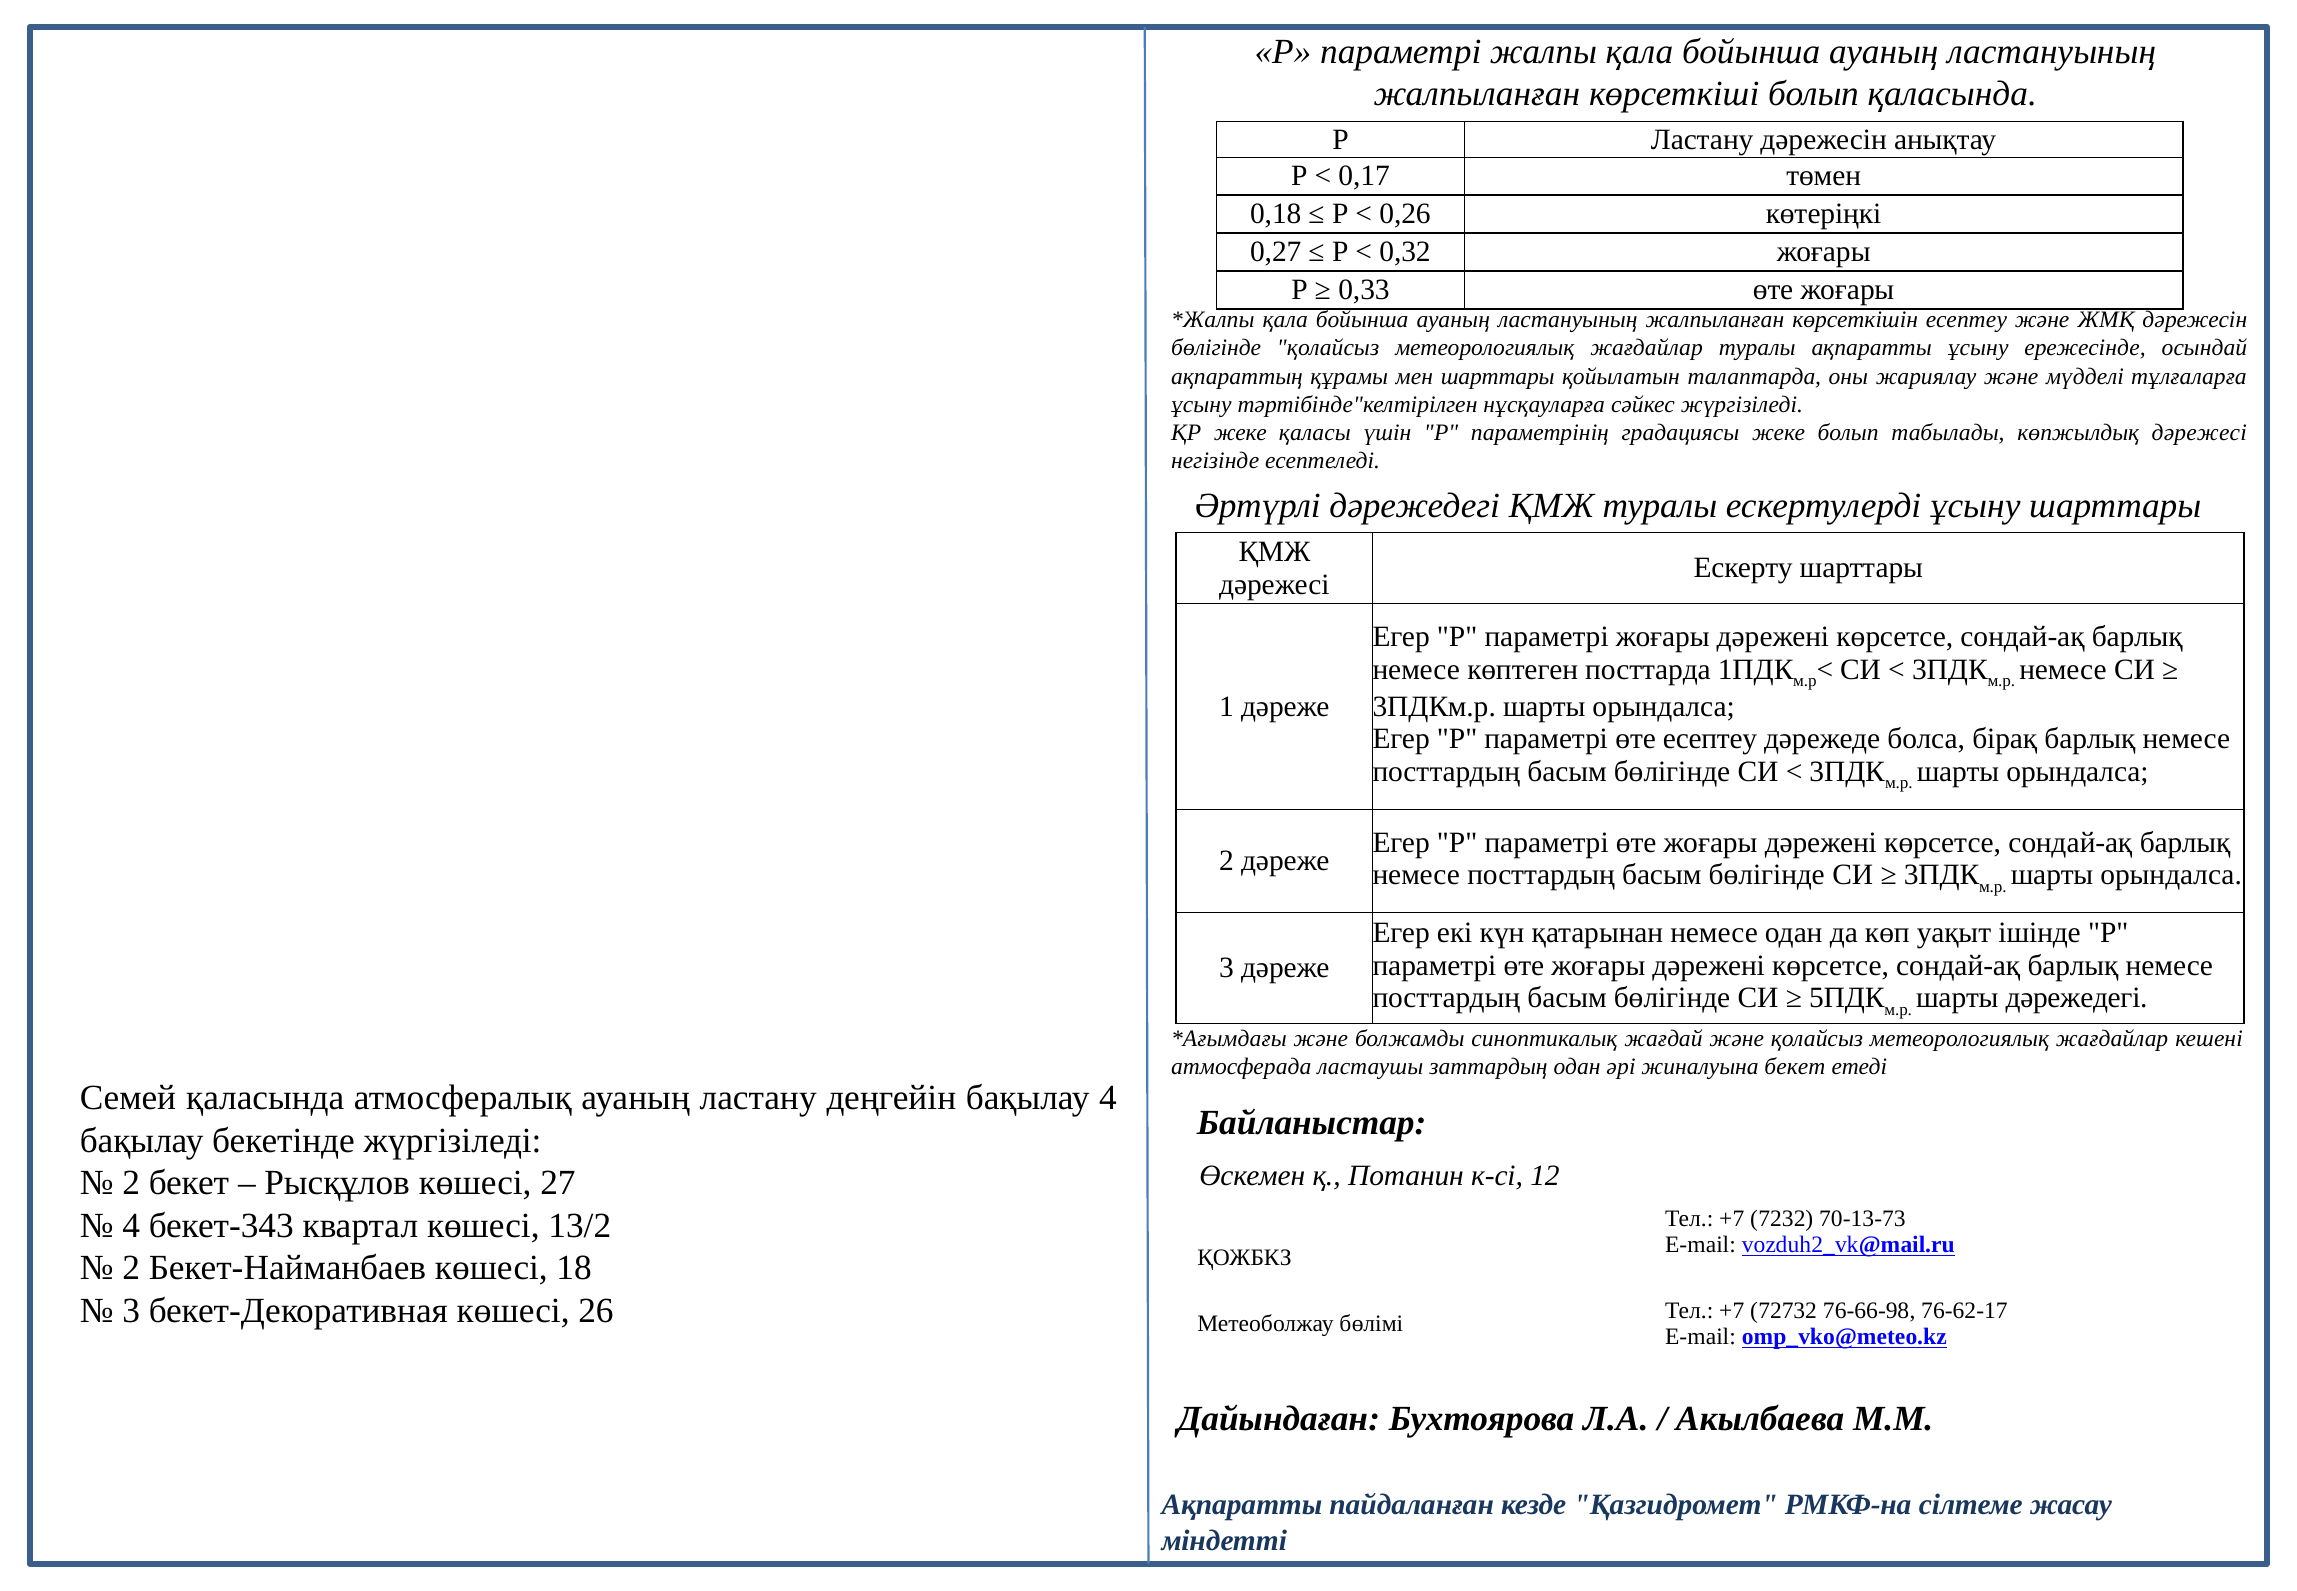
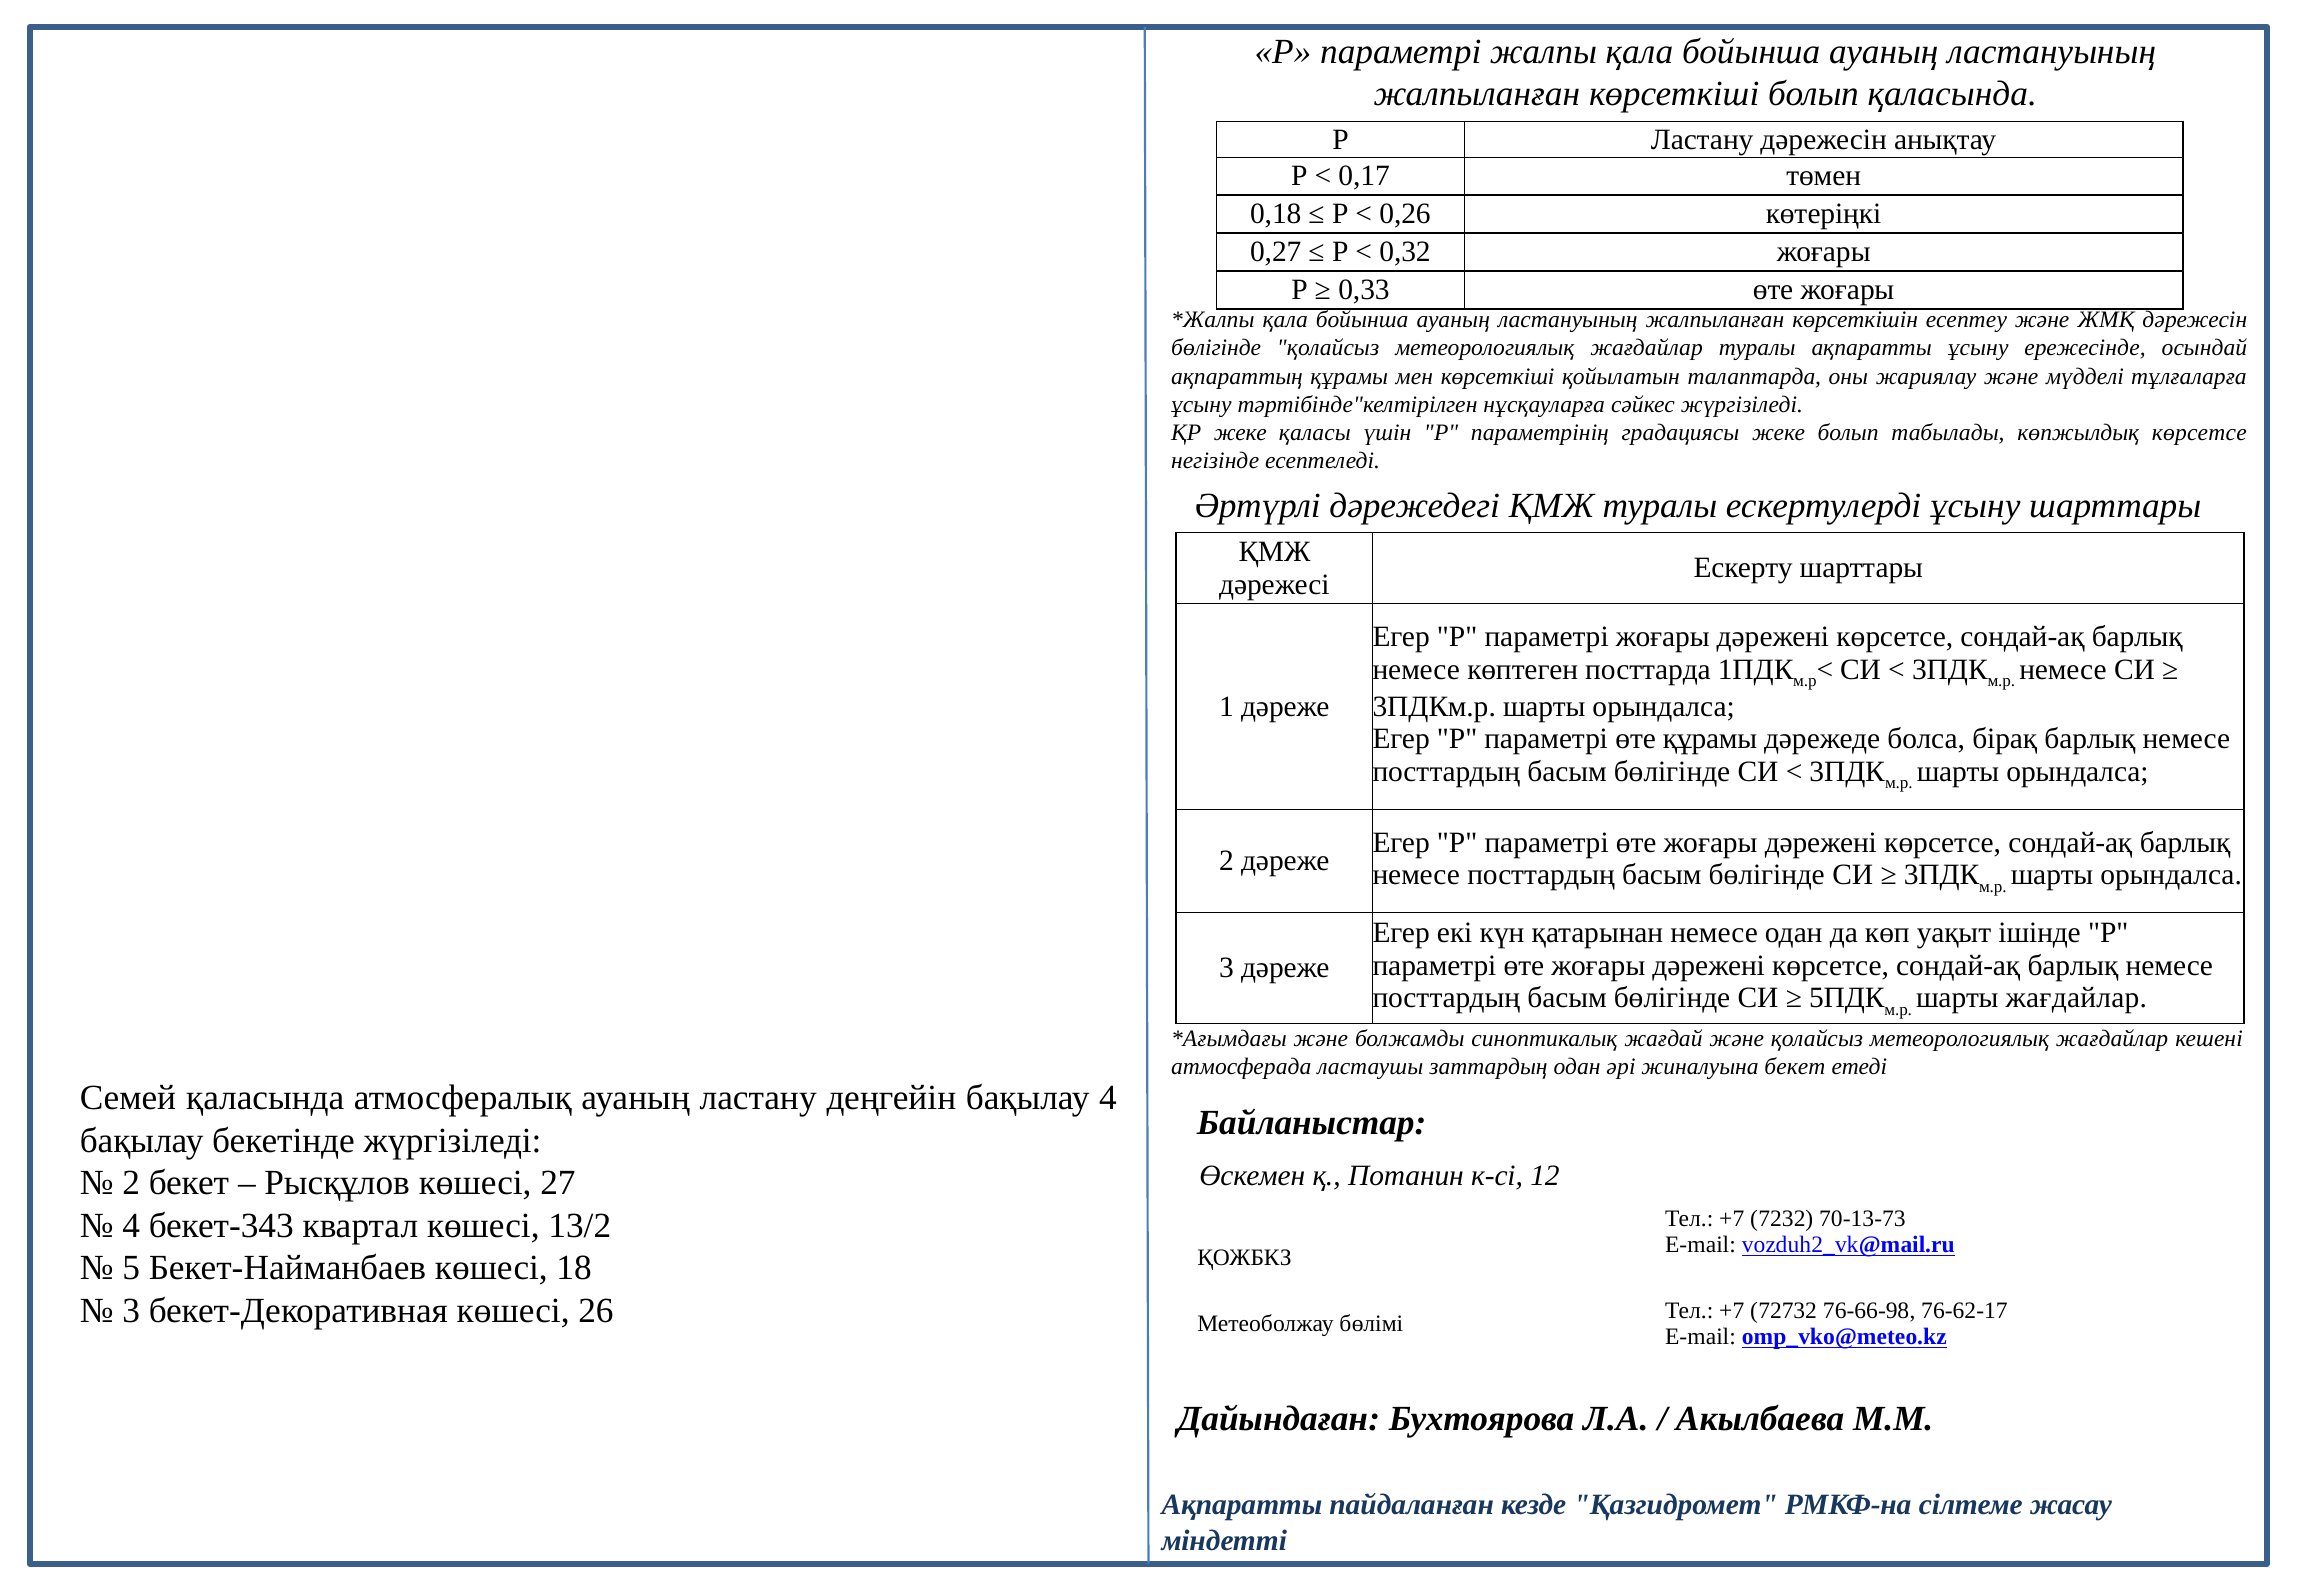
мен шарттары: шарттары -> көрсеткіші (1498, 376)
көпжылдық дәрежесі: дәрежесі -> көрсетсе (2199, 432)
өте есептеу: есептеу -> құрамы (1710, 739)
шарты дәрежедегі: дәрежедегі -> жағдайлар (2076, 998)
2: 2 -> 5 (131, 1267)
